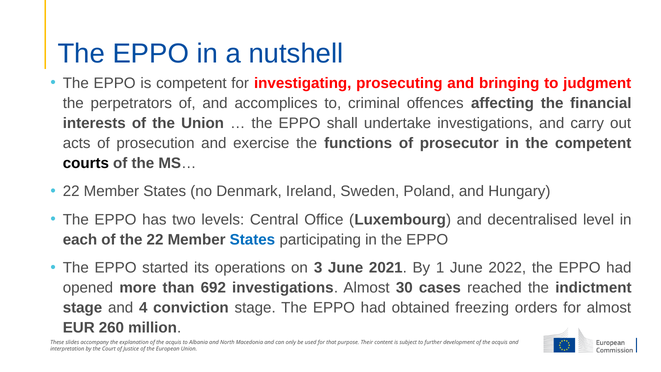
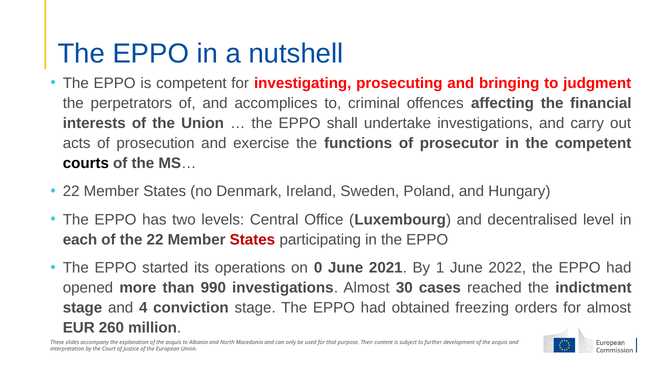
States colour: blue -> red (252, 239)
3: 3 -> 0 (318, 268)
692: 692 -> 990 (213, 288)
